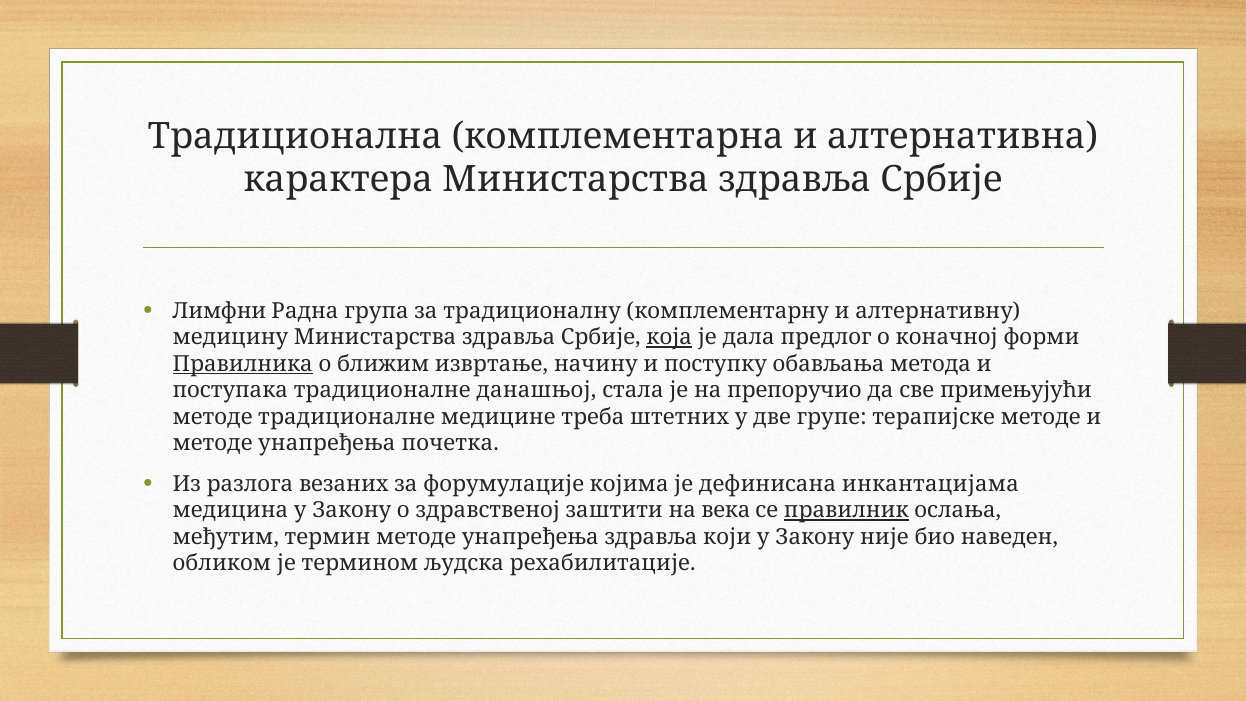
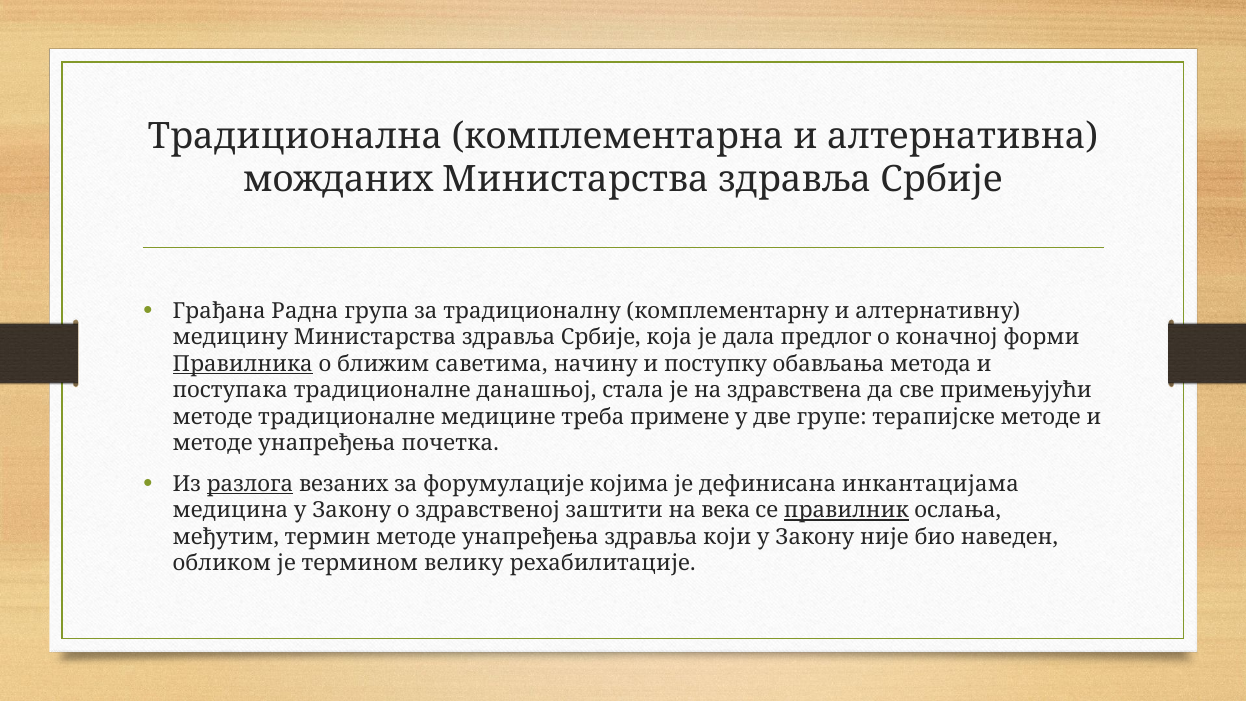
карактера: карактера -> можданих (338, 180)
Лимфни: Лимфни -> Грађана (219, 311)
која underline: present -> none (669, 337)
извртање: извртање -> саветима (491, 364)
препоручио: препоручио -> здравствена (795, 390)
штетних: штетних -> примене (680, 417)
разлога underline: none -> present (250, 484)
људска: људска -> велику (464, 563)
